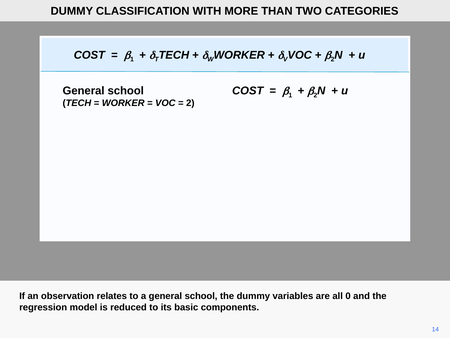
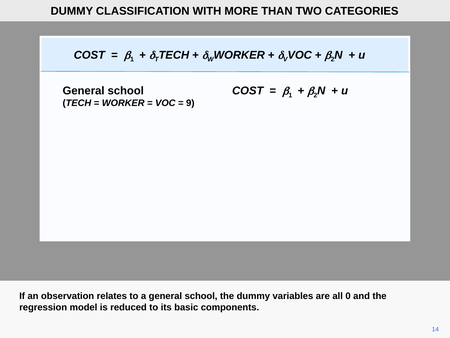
2: 2 -> 9 (190, 103)
